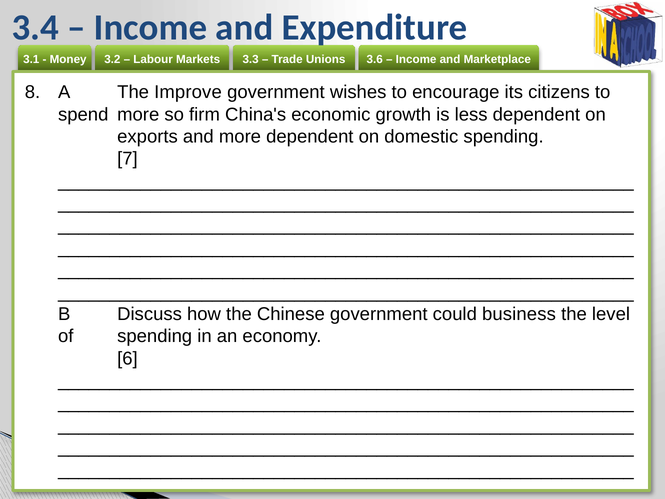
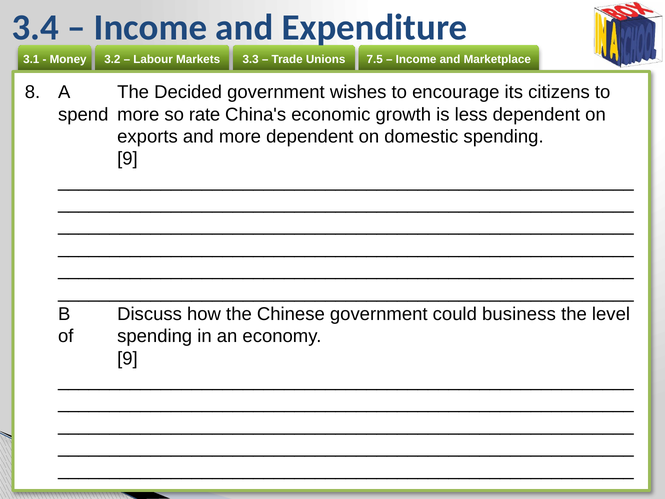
3.6: 3.6 -> 7.5 (375, 60)
Improve: Improve -> Decided (188, 92)
firm: firm -> rate (205, 114)
7: 7 -> 9 (127, 159)
6: 6 -> 9 (127, 358)
